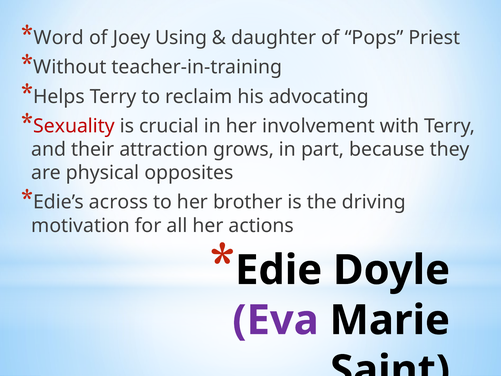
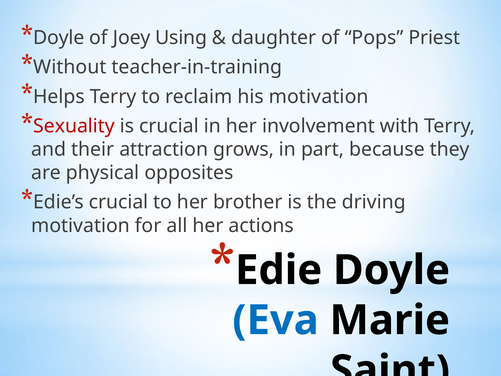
Word: Word -> Doyle (59, 38)
his advocating: advocating -> motivation (319, 97)
Edie’s across: across -> crucial (119, 202)
Eva colour: purple -> blue (276, 320)
